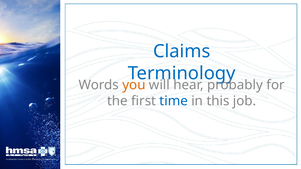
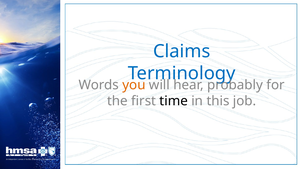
time colour: blue -> black (174, 101)
